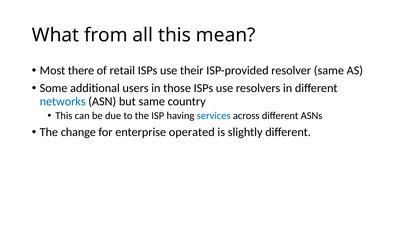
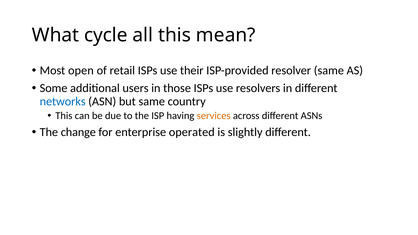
from: from -> cycle (106, 35)
there: there -> open (81, 71)
services colour: blue -> orange (214, 116)
